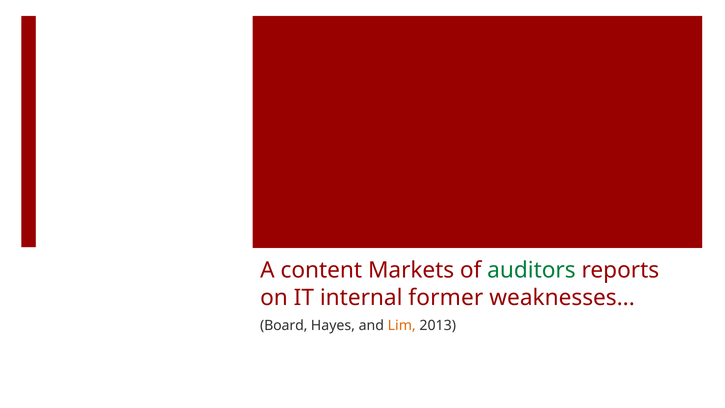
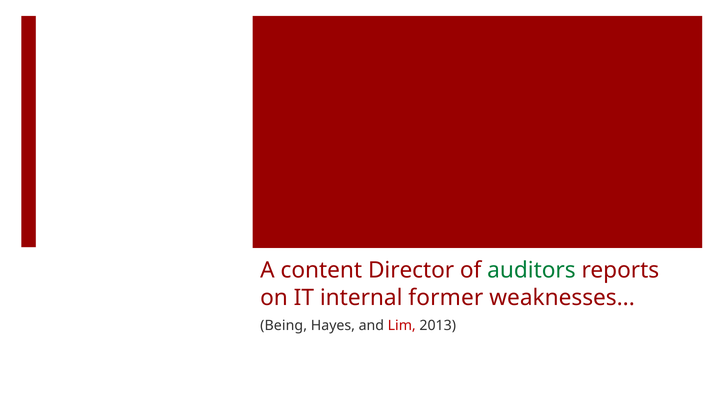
Markets: Markets -> Director (411, 270)
Board: Board -> Being (284, 325)
Lim colour: orange -> red (402, 325)
